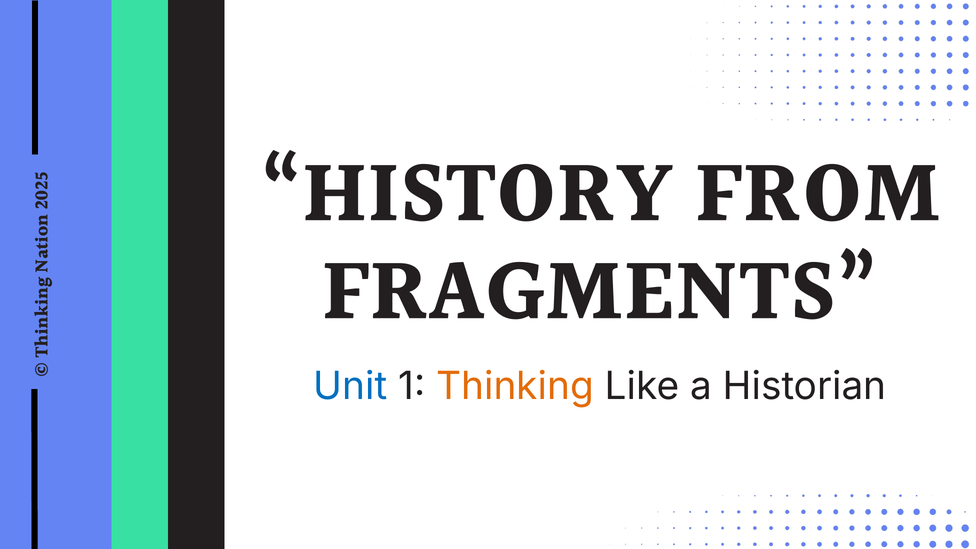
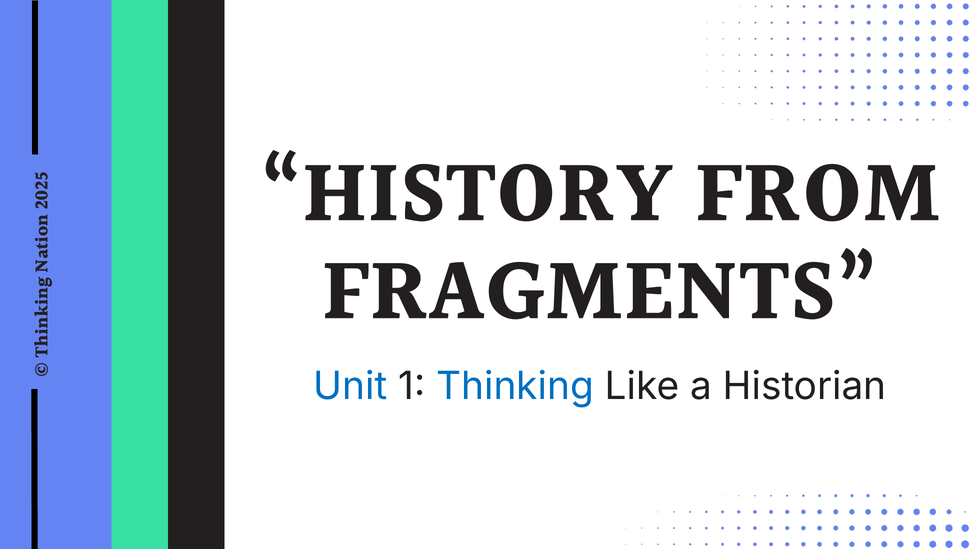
Thinking colour: orange -> blue (515, 387)
